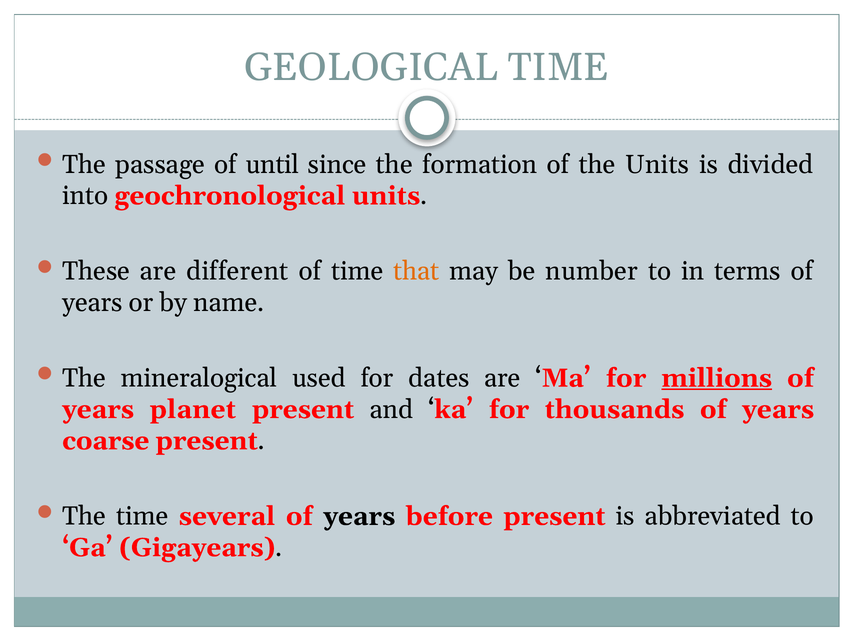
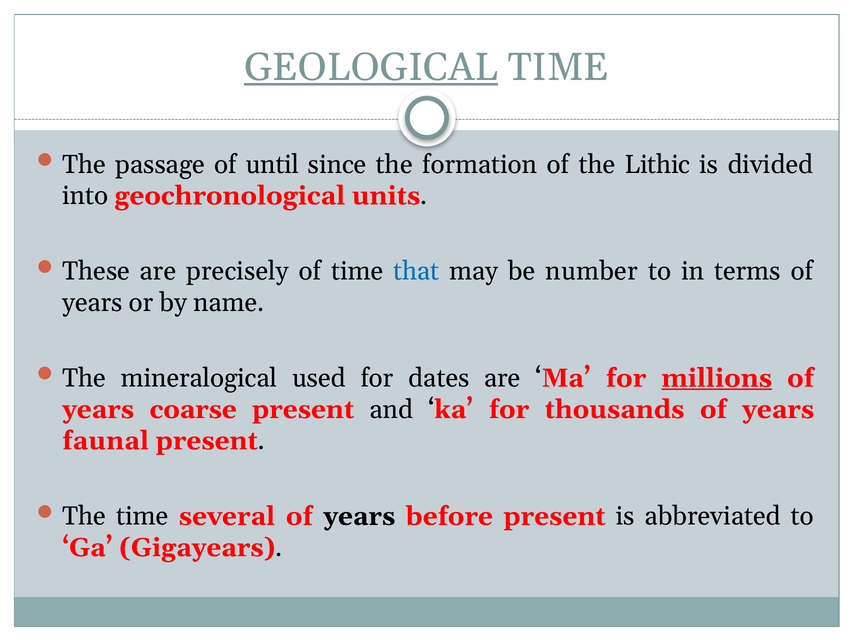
GEOLOGICAL underline: none -> present (371, 67)
the Units: Units -> Lithic (657, 164)
different: different -> precisely (237, 271)
that colour: orange -> blue (416, 271)
planet: planet -> coarse (193, 409)
coarse: coarse -> faunal (106, 440)
